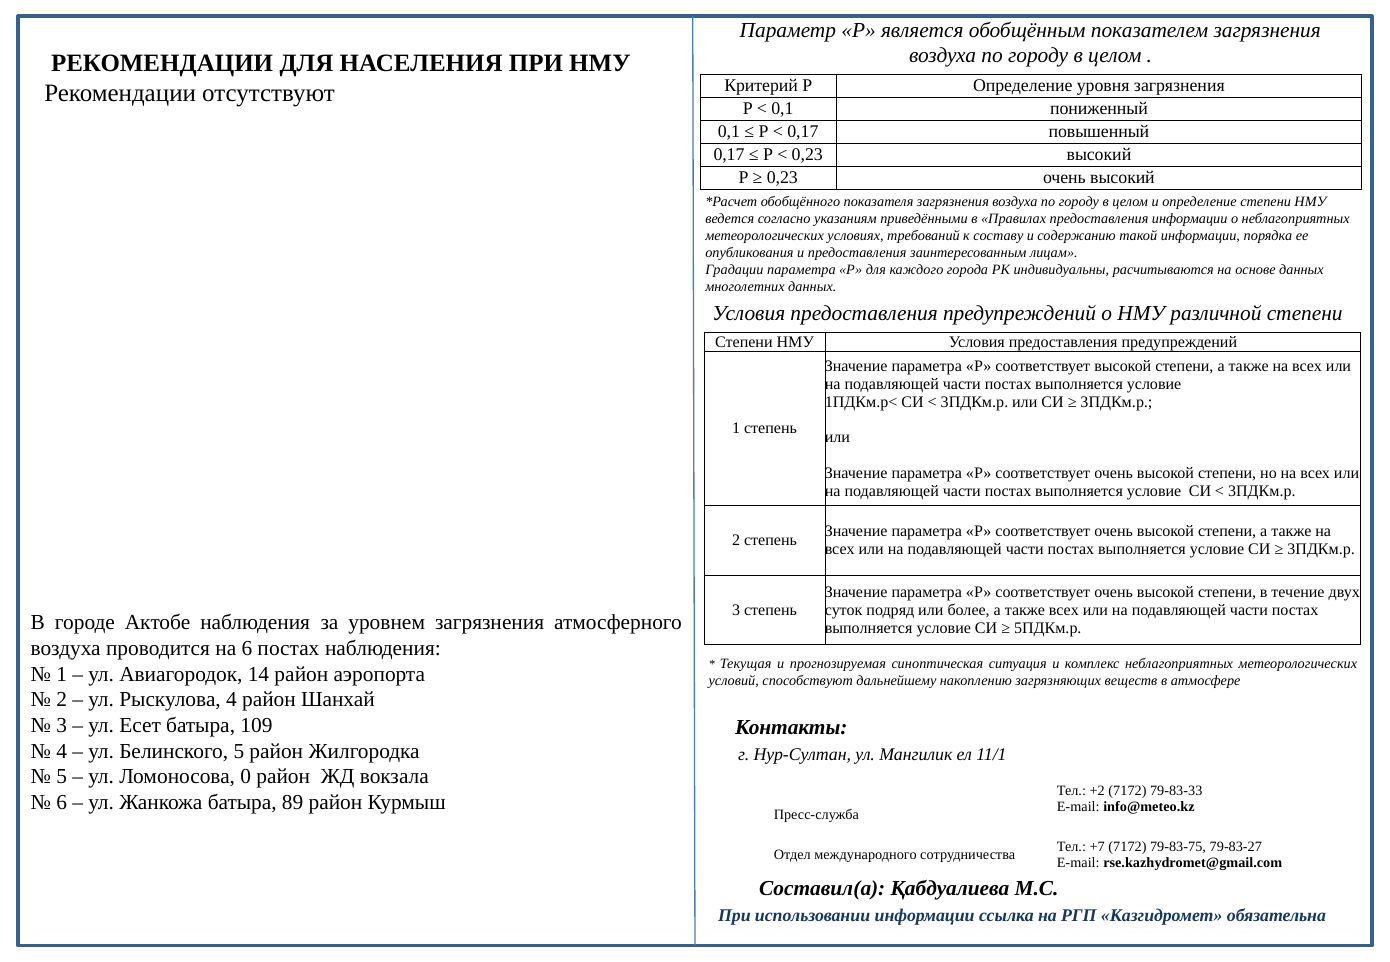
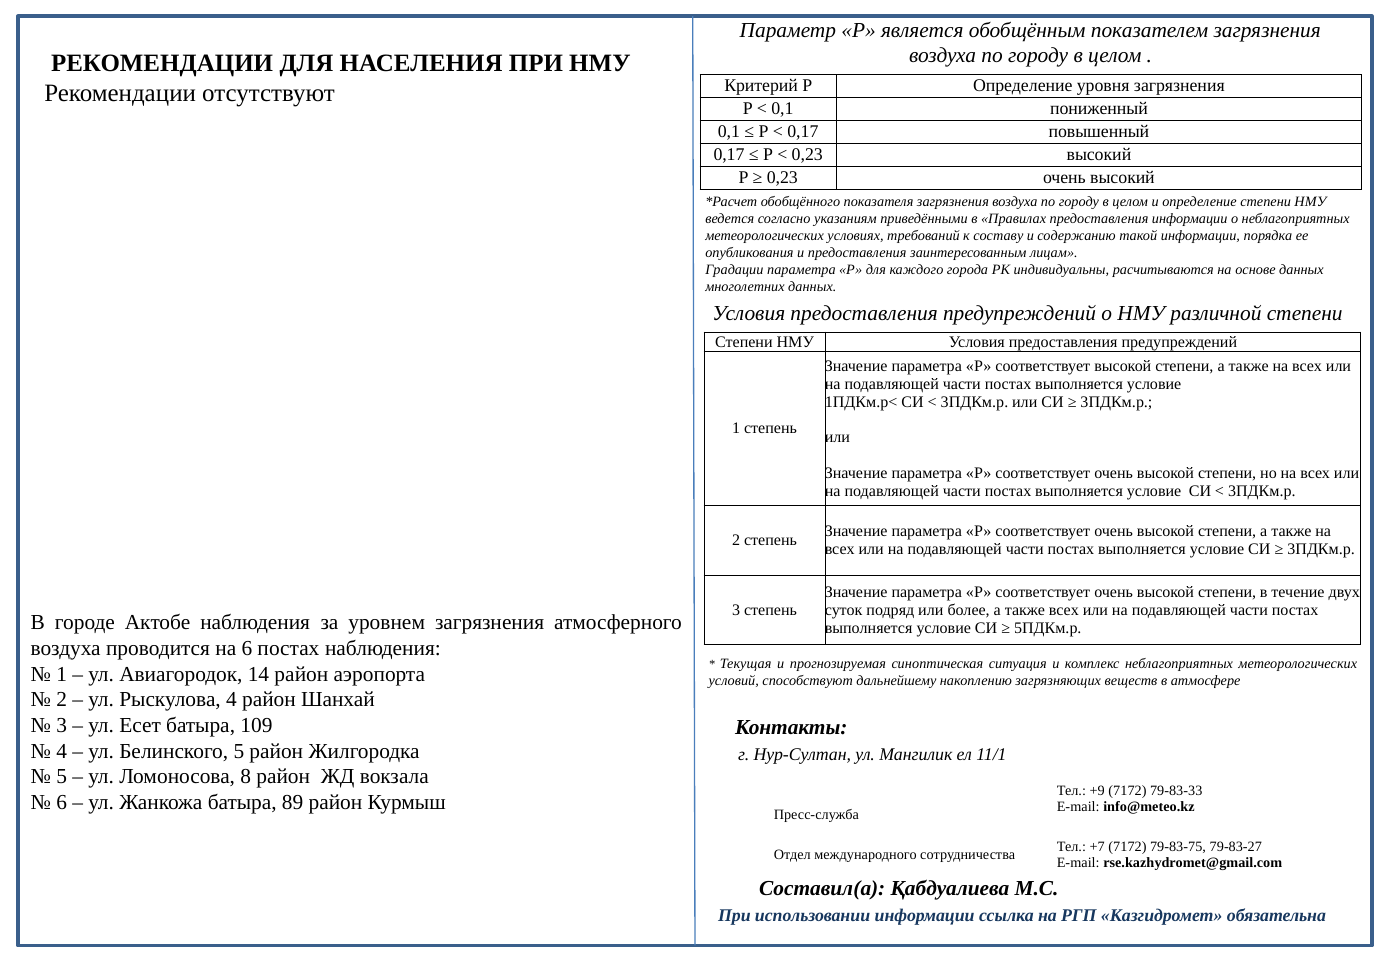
0: 0 -> 8 (246, 777)
+2: +2 -> +9 (1097, 791)
